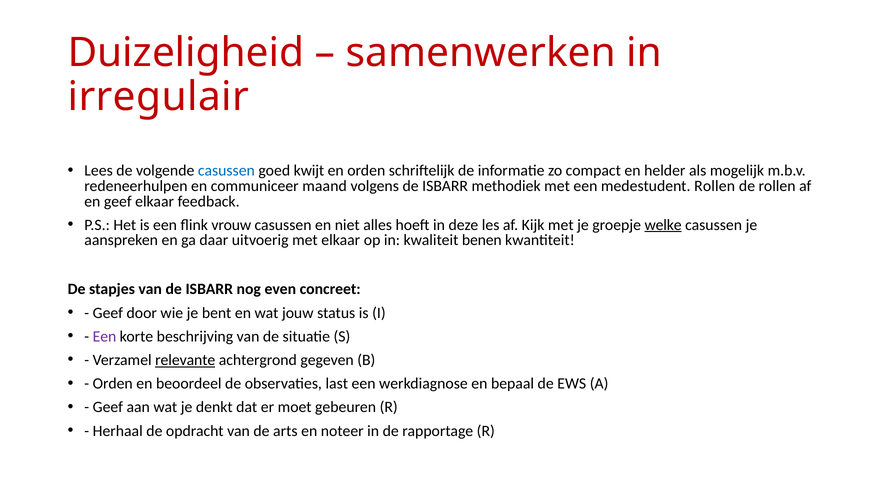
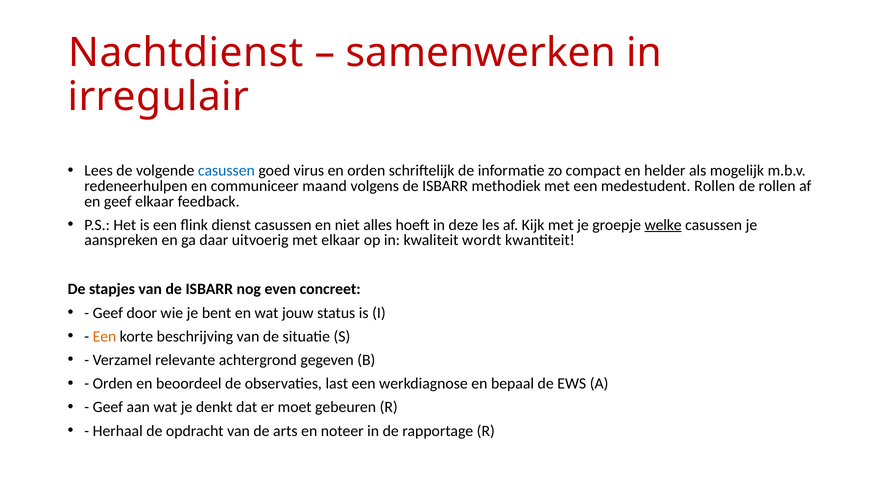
Duizeligheid: Duizeligheid -> Nachtdienst (186, 53)
kwijt: kwijt -> virus (309, 171)
vrouw: vrouw -> dienst (231, 225)
benen: benen -> wordt (482, 240)
Een colour: purple -> orange (104, 336)
relevante underline: present -> none (185, 360)
